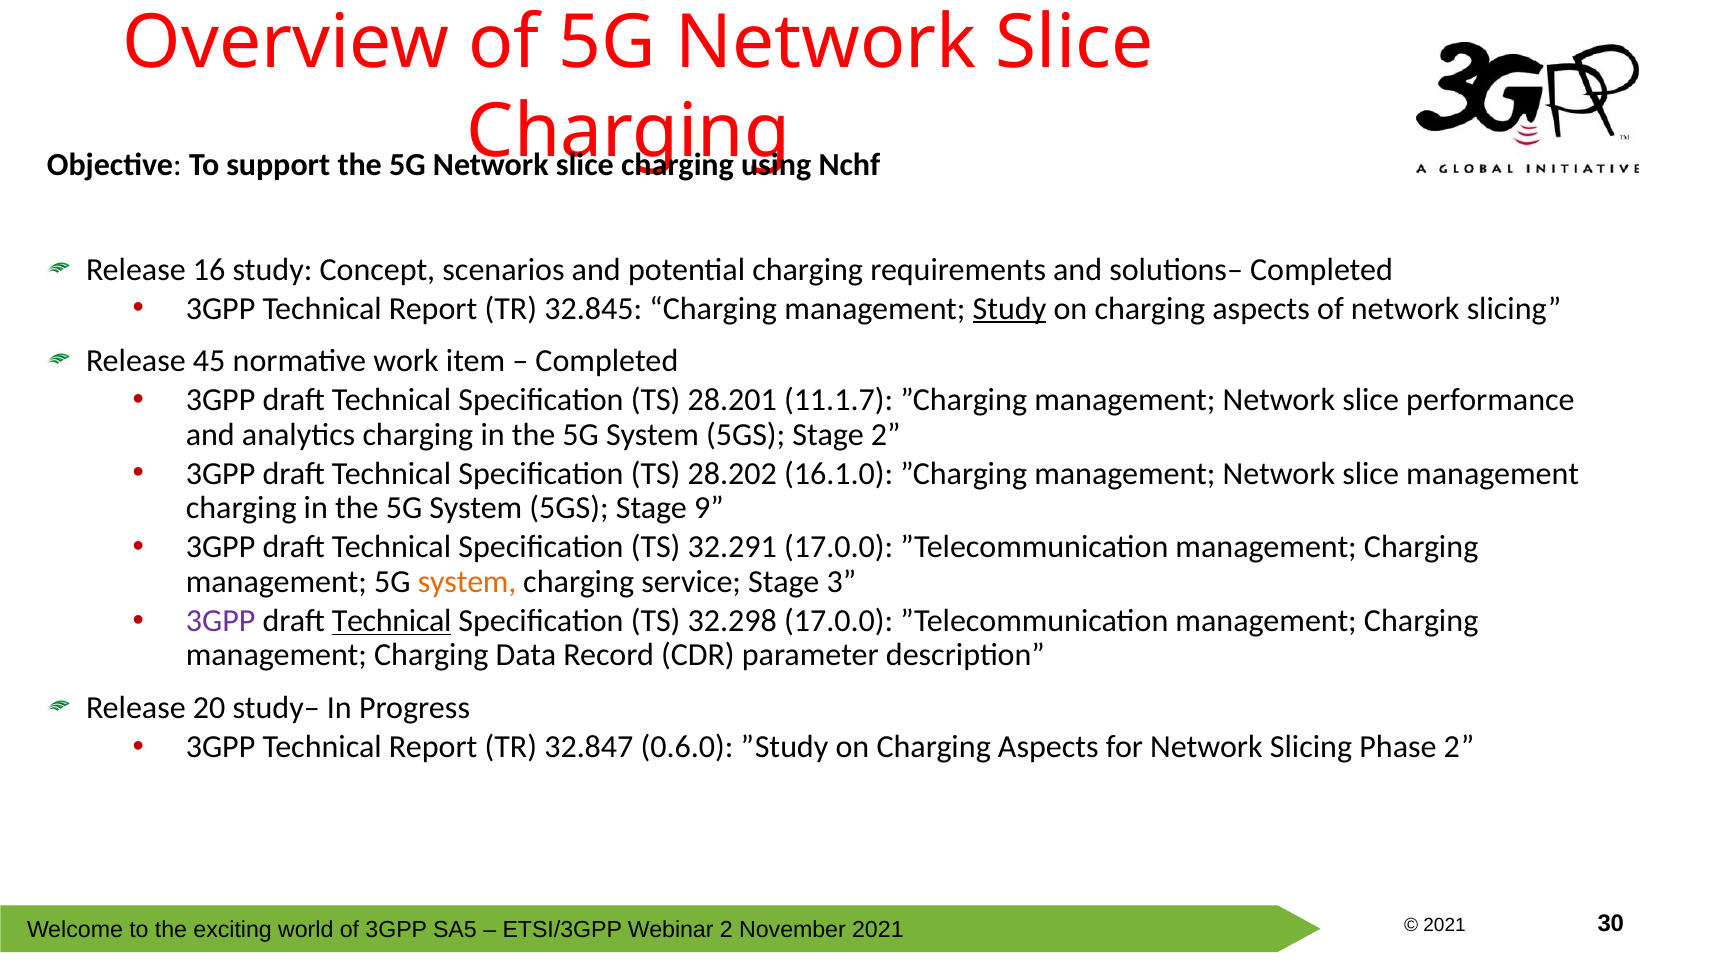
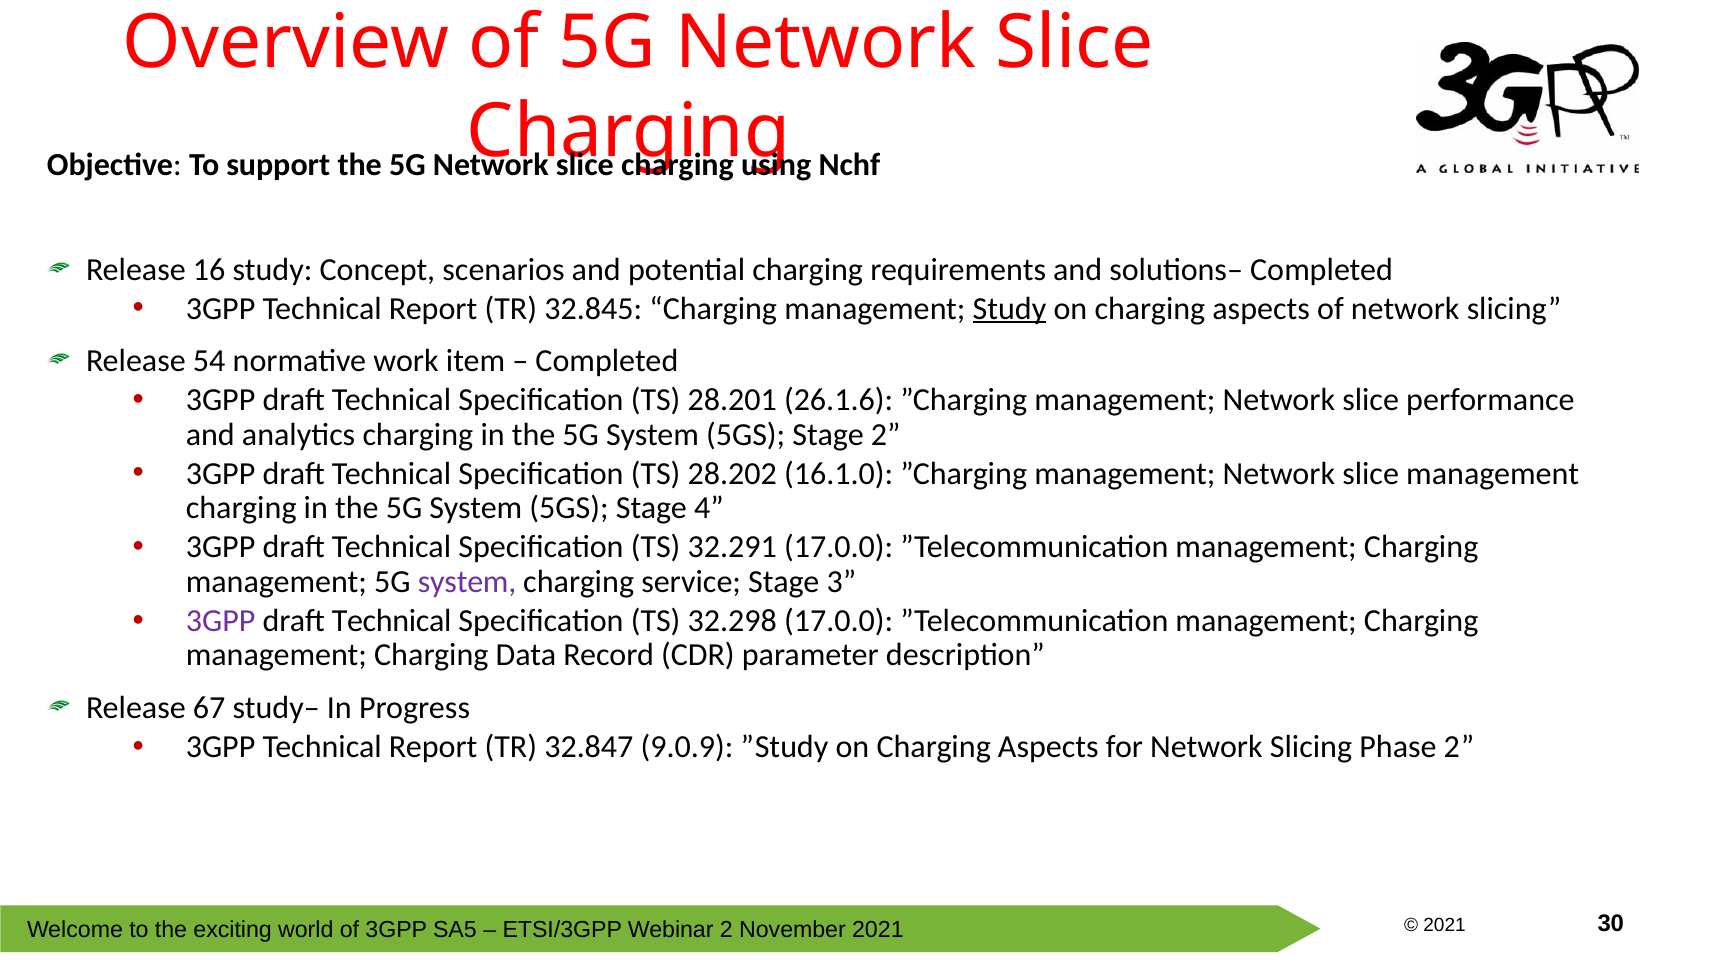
45: 45 -> 54 (209, 361)
11.1.7: 11.1.7 -> 26.1.6 (839, 400)
9: 9 -> 4 (709, 508)
system colour: orange -> purple (467, 582)
Technical underline: present -> none (392, 621)
20: 20 -> 67 (209, 708)
0.6.0: 0.6.0 -> 9.0.9 (687, 747)
